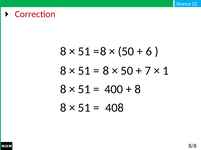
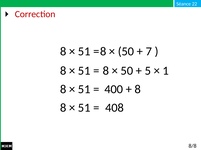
6: 6 -> 7 (149, 52)
7: 7 -> 5 (148, 71)
